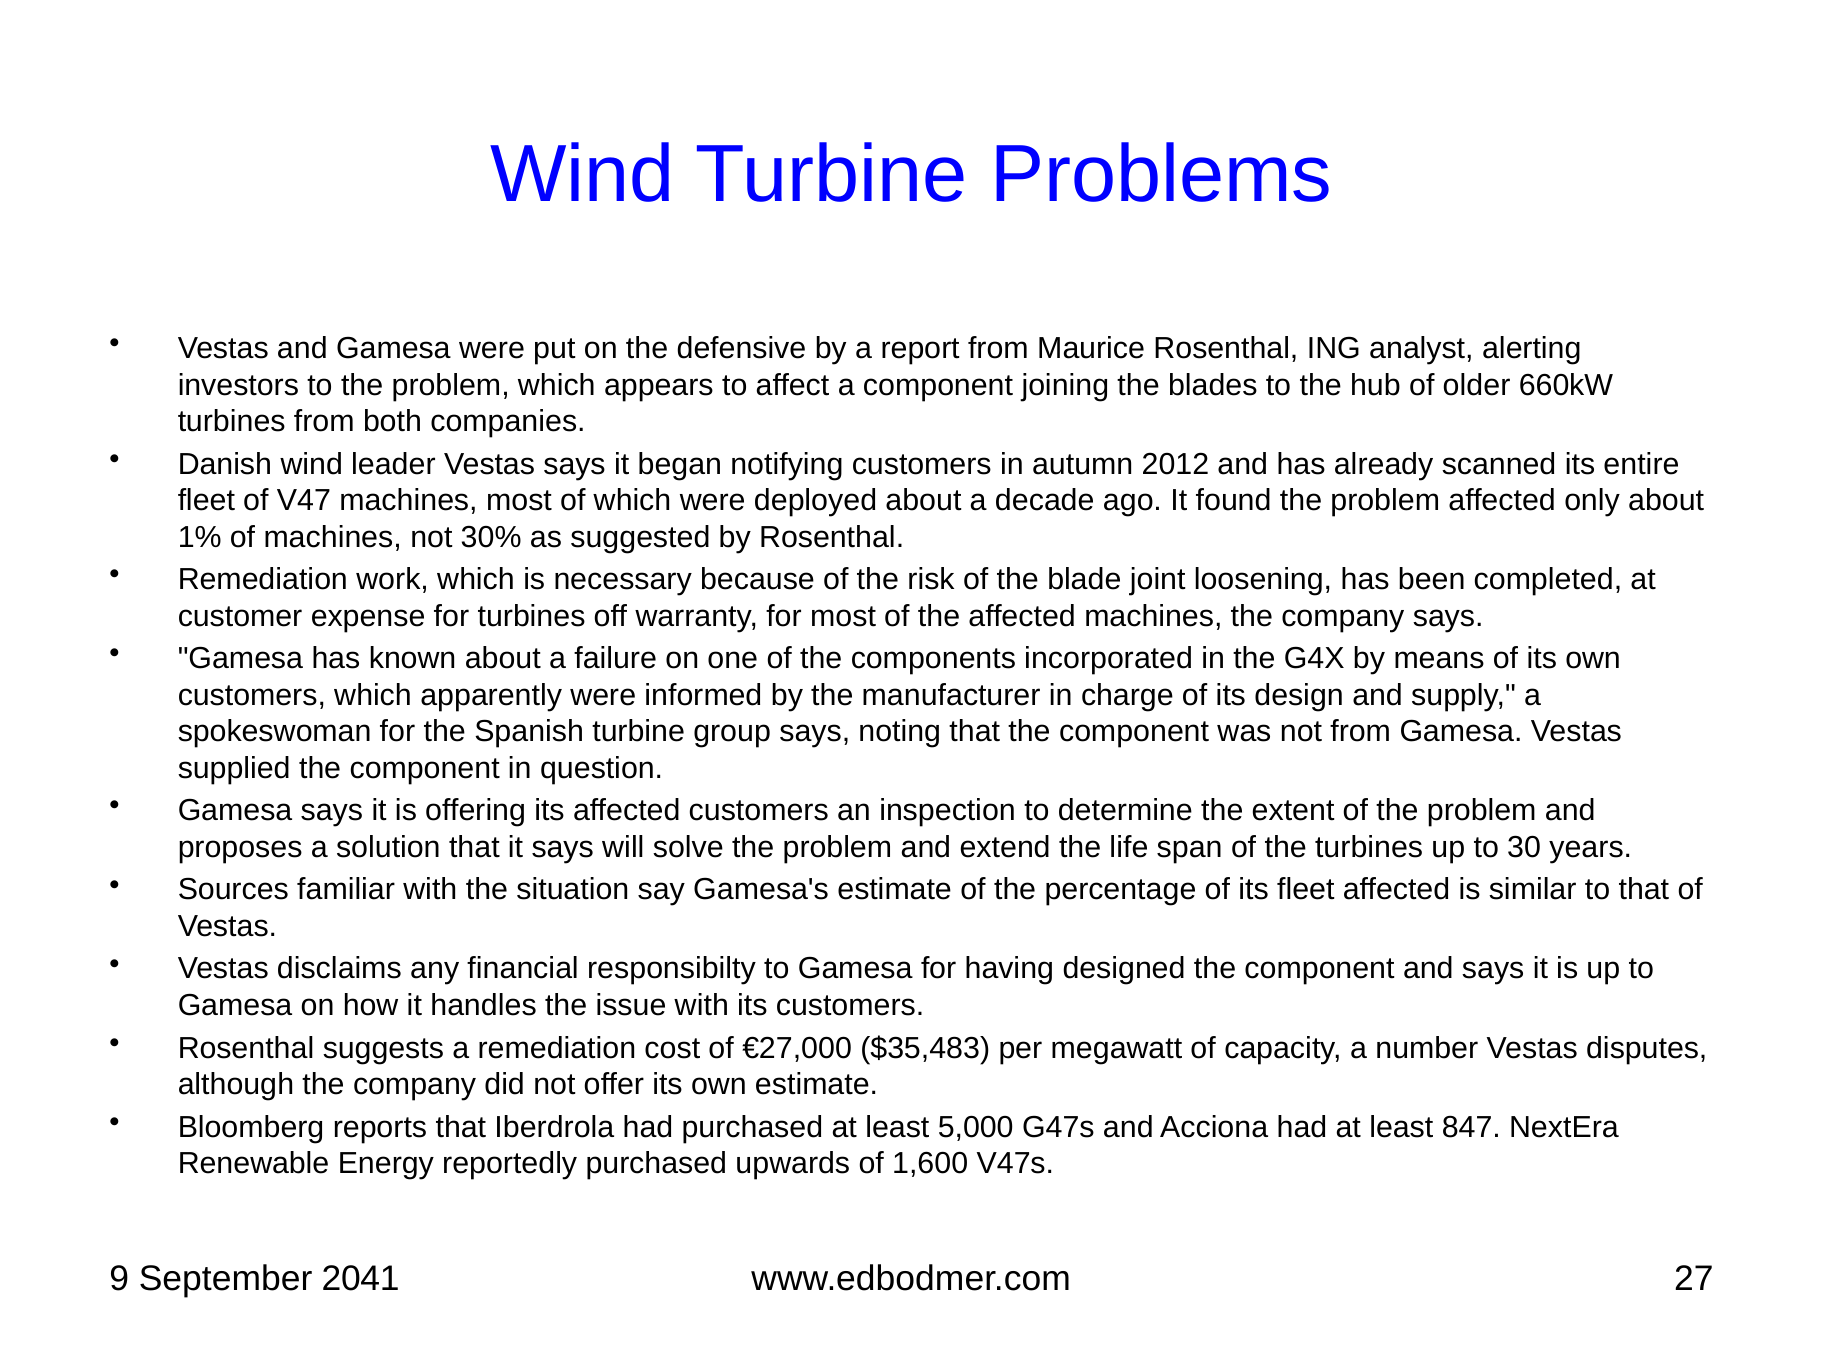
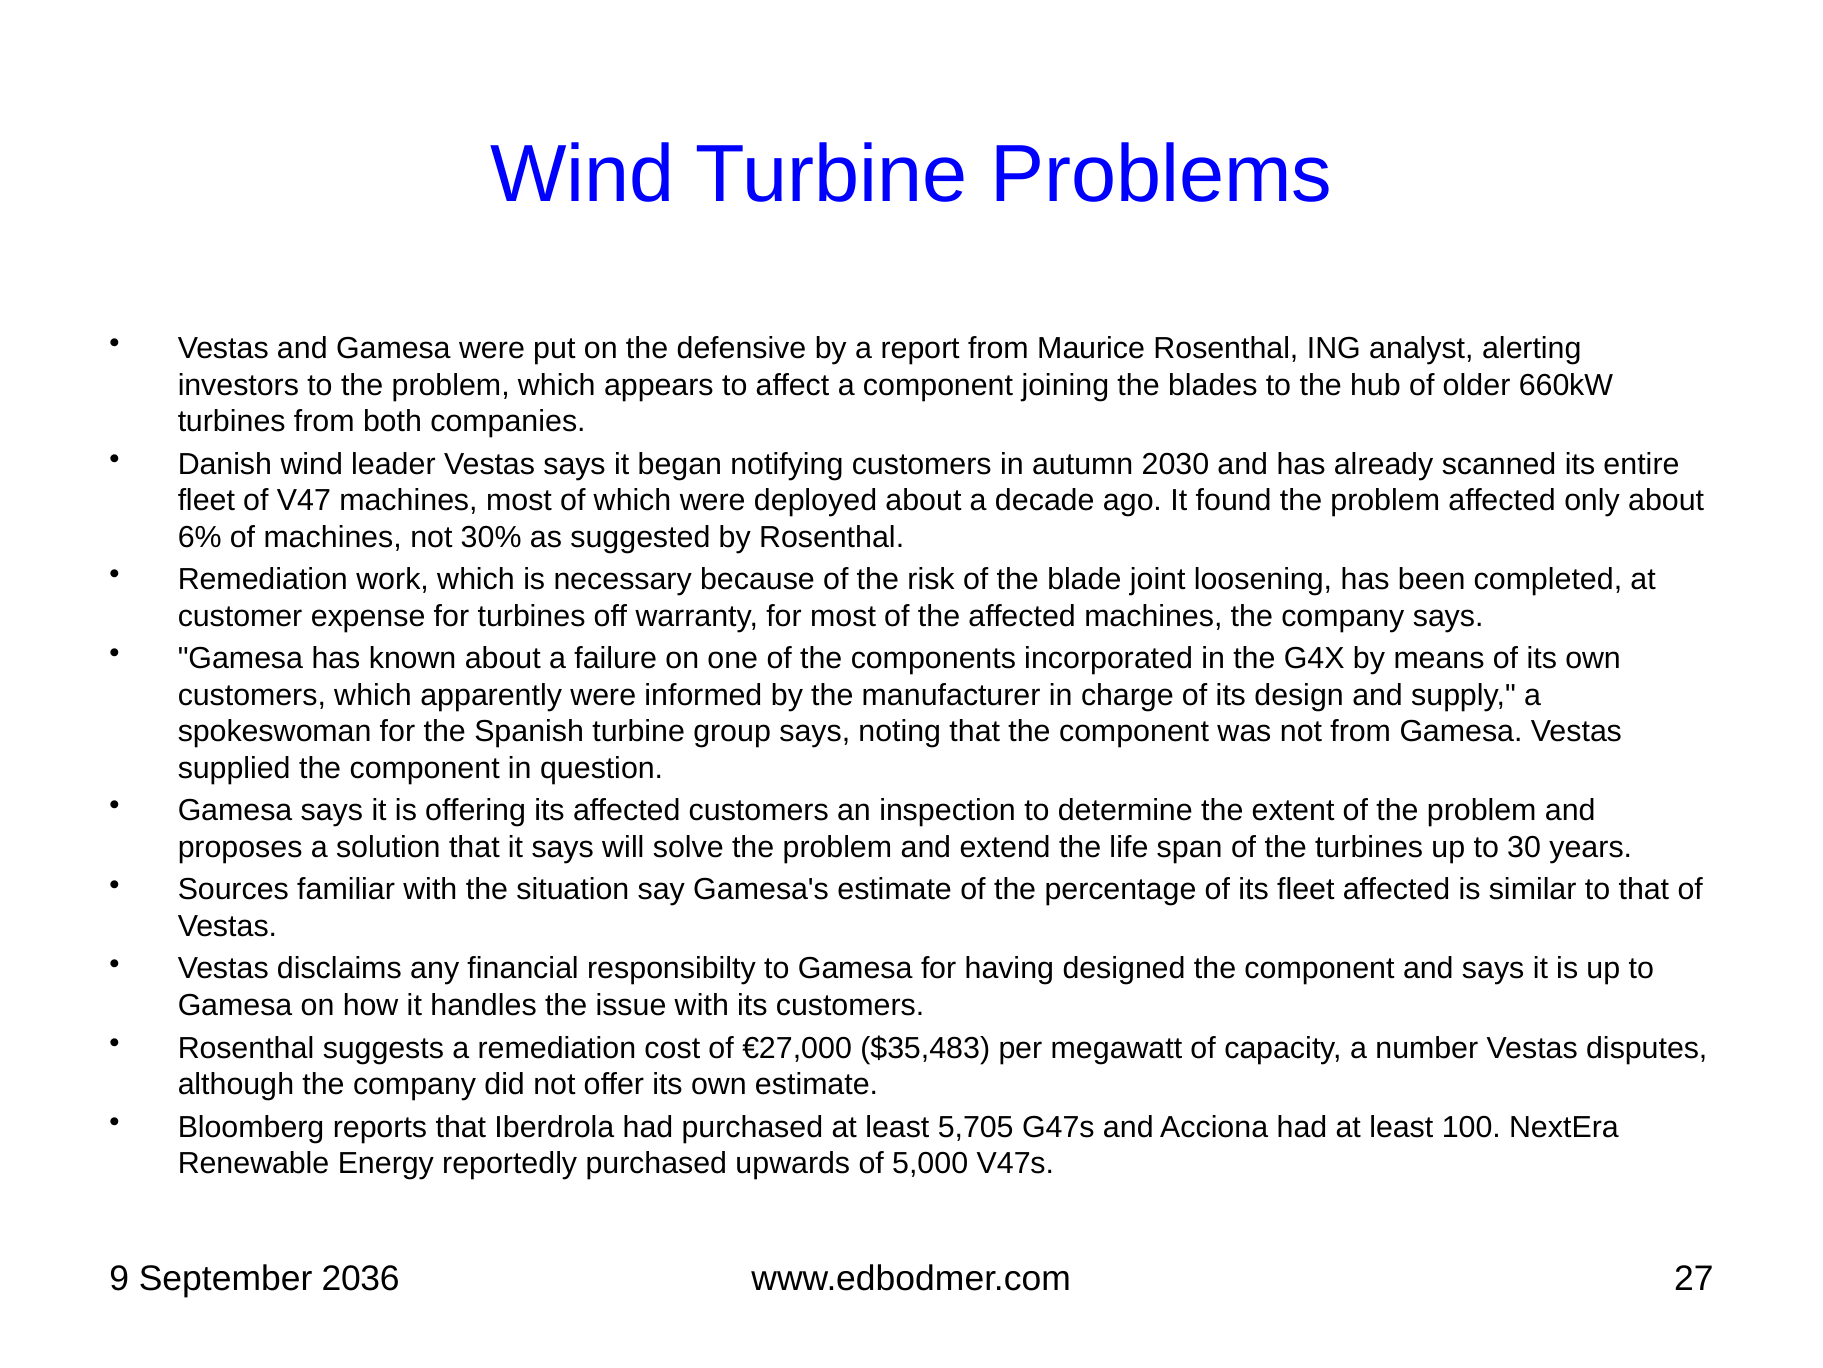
2012: 2012 -> 2030 (1175, 464)
1%: 1% -> 6% (200, 537)
5,000: 5,000 -> 5,705 (976, 1126)
847: 847 -> 100 (1471, 1126)
1,600: 1,600 -> 5,000 (930, 1163)
2041: 2041 -> 2036 (361, 1278)
